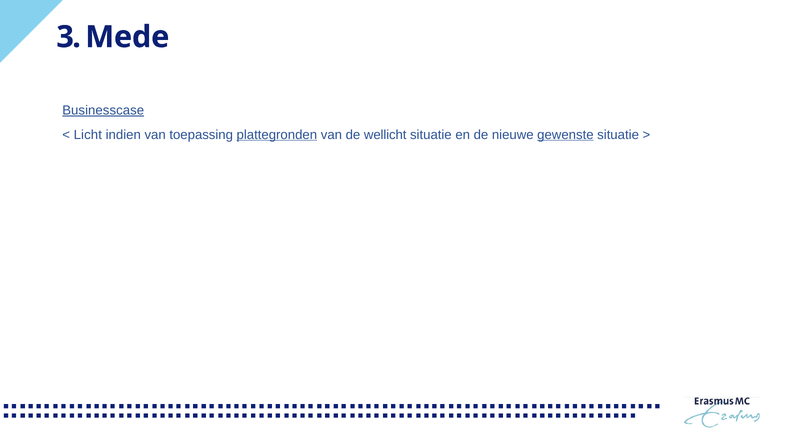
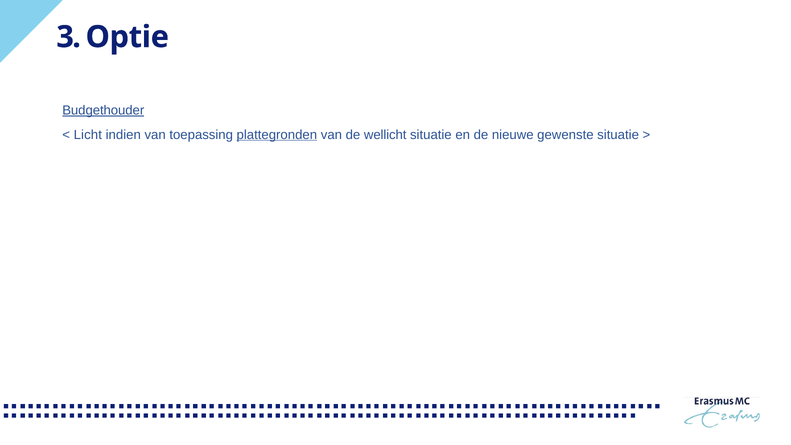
Mede: Mede -> Optie (127, 37)
Businesscase: Businesscase -> Budgethouder (103, 110)
gewenste underline: present -> none (565, 135)
